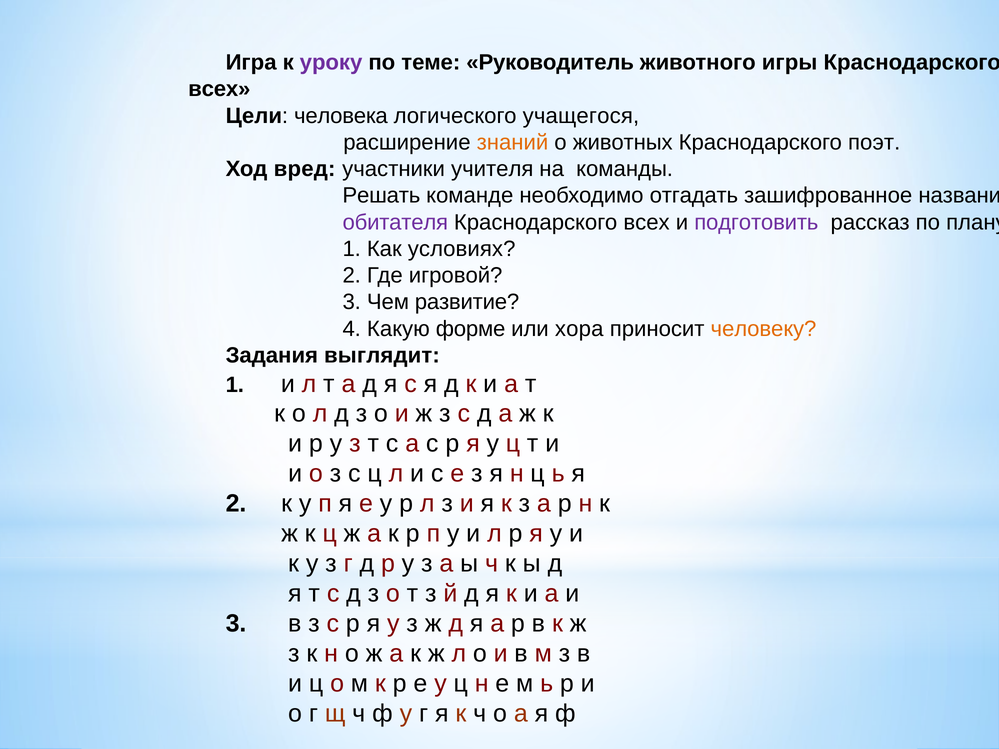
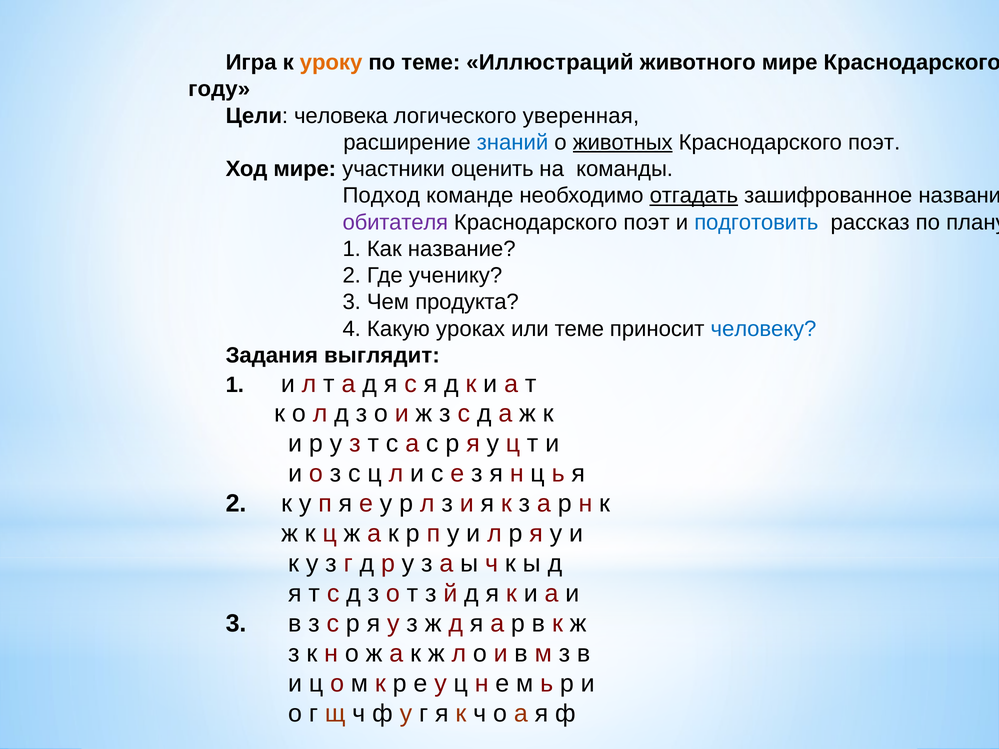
уроку colour: purple -> orange (331, 63)
Руководитель: Руководитель -> Иллюстраций (550, 63)
животного игры: игры -> мире (790, 63)
всех: всех -> году (219, 89)
учащегося: учащегося -> уверенная (581, 116)
знаний colour: orange -> blue (513, 142)
животных underline: none -> present (623, 142)
Ход вред: вред -> мире (305, 169)
учителя: учителя -> оценить (492, 169)
Решать: Решать -> Подход (381, 196)
отгадать underline: none -> present (694, 196)
всех: всех -> поэт (647, 222)
подготовить colour: purple -> blue (756, 222)
Как условиях: условиях -> название (462, 249)
игровой: игровой -> ученику (456, 276)
развитие: развитие -> продукта (467, 302)
форме: форме -> уроках (470, 329)
или хора: хора -> теме (579, 329)
человеку colour: orange -> blue (763, 329)
